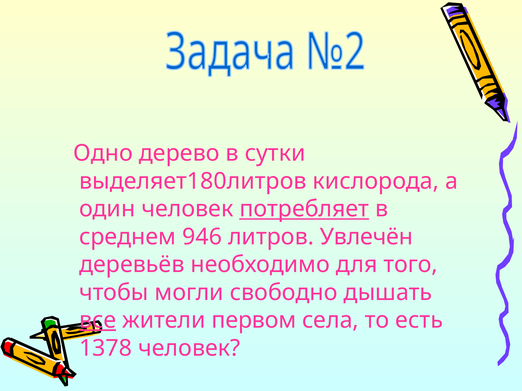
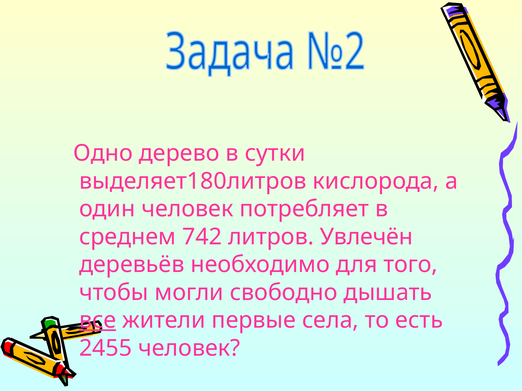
потребляет underline: present -> none (304, 209)
946: 946 -> 742 (202, 237)
первом: первом -> первые (254, 321)
1378: 1378 -> 2455 (106, 348)
